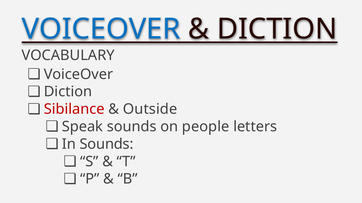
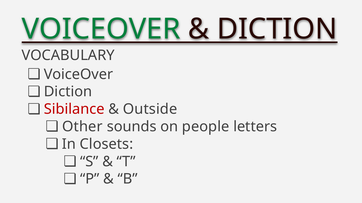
VOICEOVER colour: blue -> green (101, 29)
Speak: Speak -> Other (82, 127)
In Sounds: Sounds -> Closets (106, 144)
